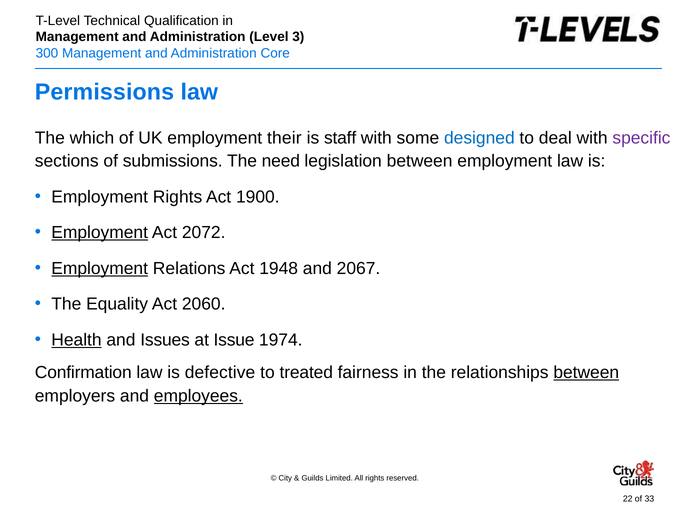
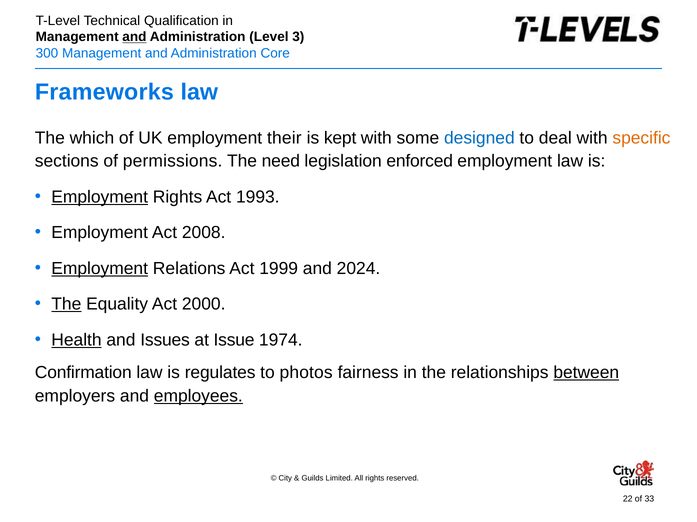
and underline: none -> present (134, 37)
Permissions: Permissions -> Frameworks (104, 92)
staff: staff -> kept (340, 138)
specific colour: purple -> orange (641, 138)
submissions: submissions -> permissions (173, 161)
legislation between: between -> enforced (420, 161)
Employment underline: none -> present (100, 197)
1900: 1900 -> 1993 (258, 197)
Employment underline: present -> none (100, 233)
2072: 2072 -> 2008 (204, 233)
1948: 1948 -> 1999 (279, 269)
2067: 2067 -> 2024 (358, 269)
The underline: none -> present (66, 305)
2060: 2060 -> 2000 (204, 305)
defective: defective -> regulates (220, 373)
treated: treated -> photos (306, 373)
